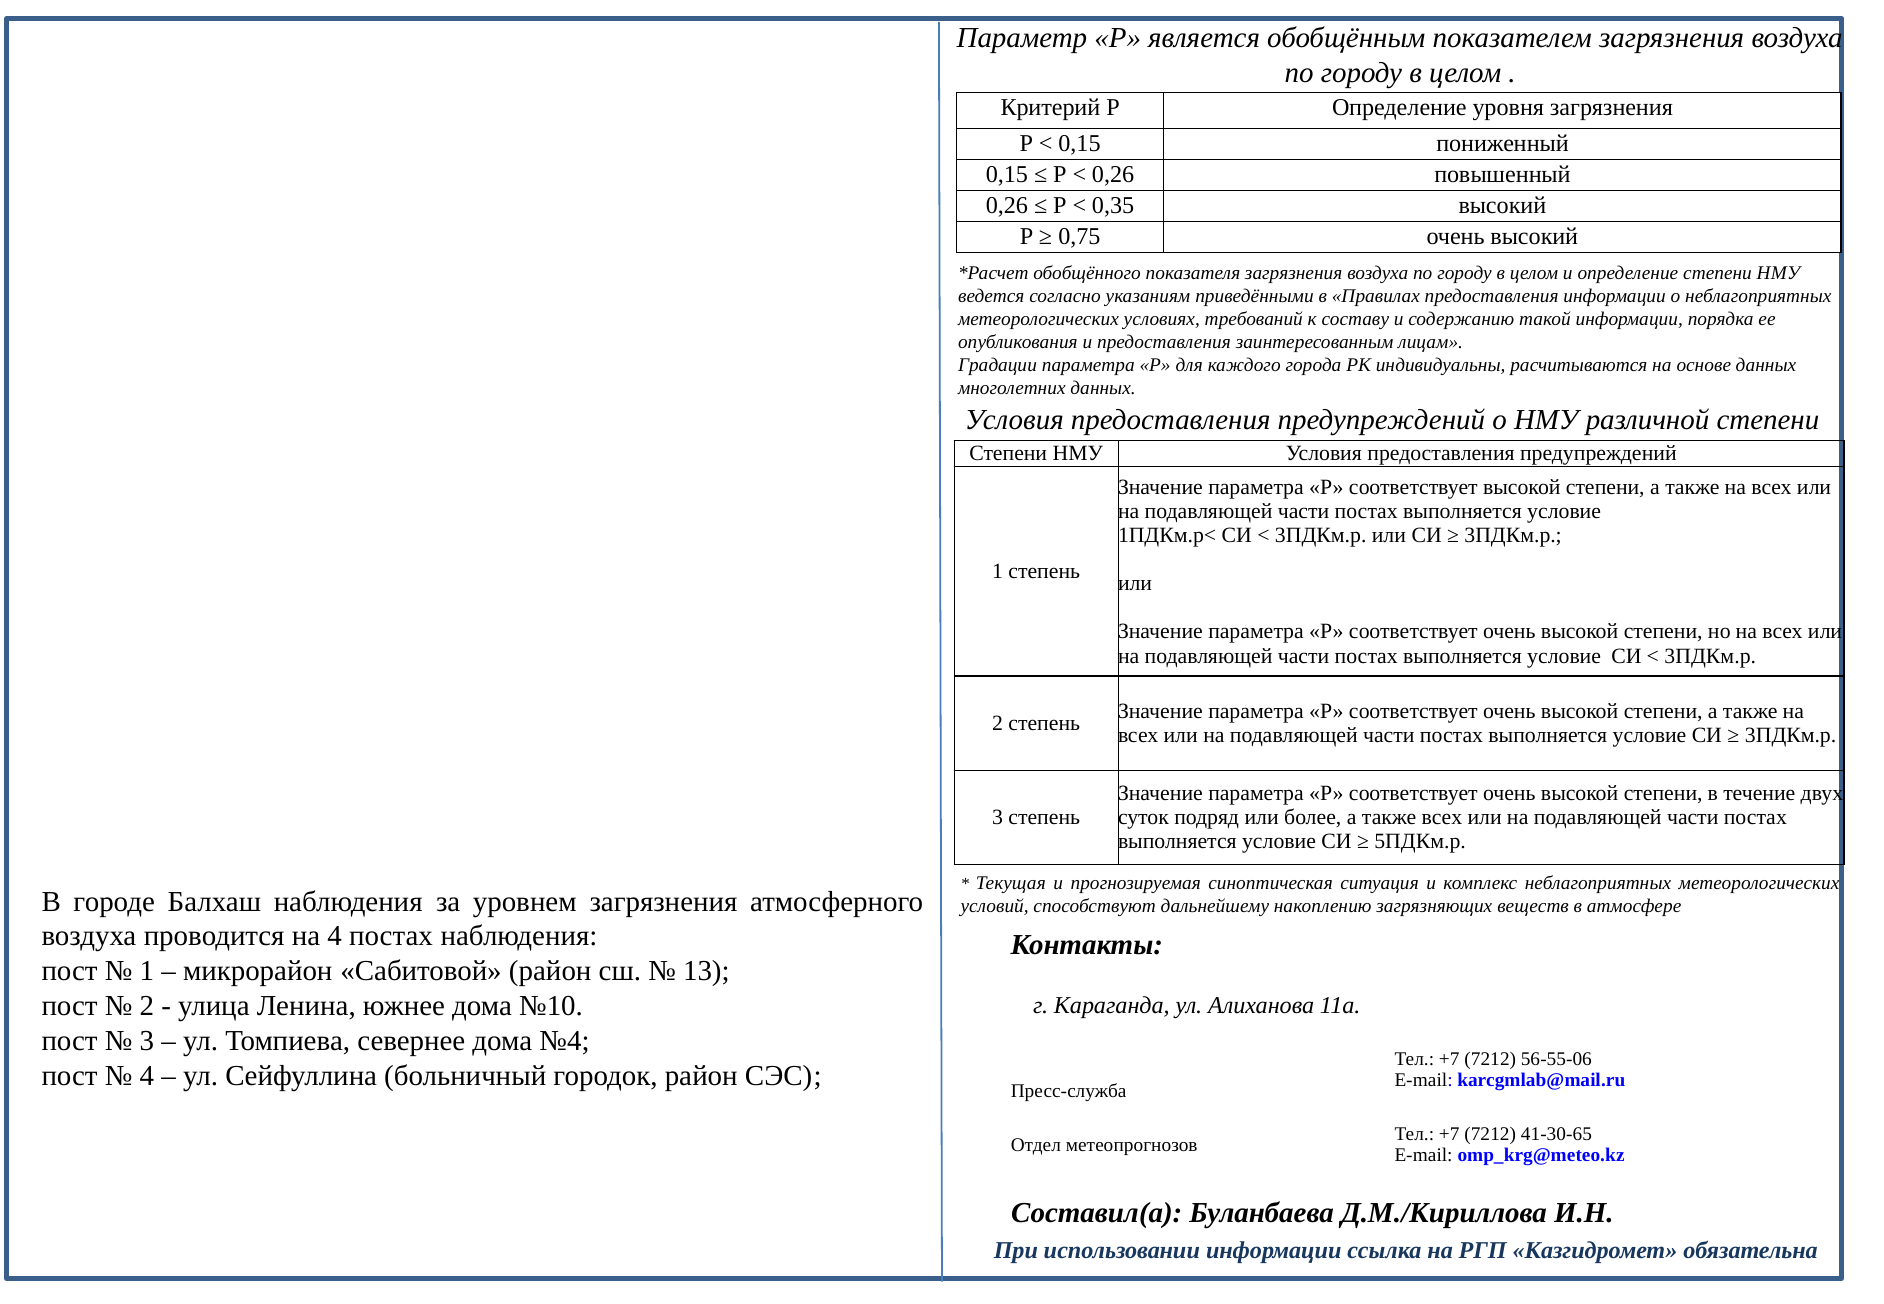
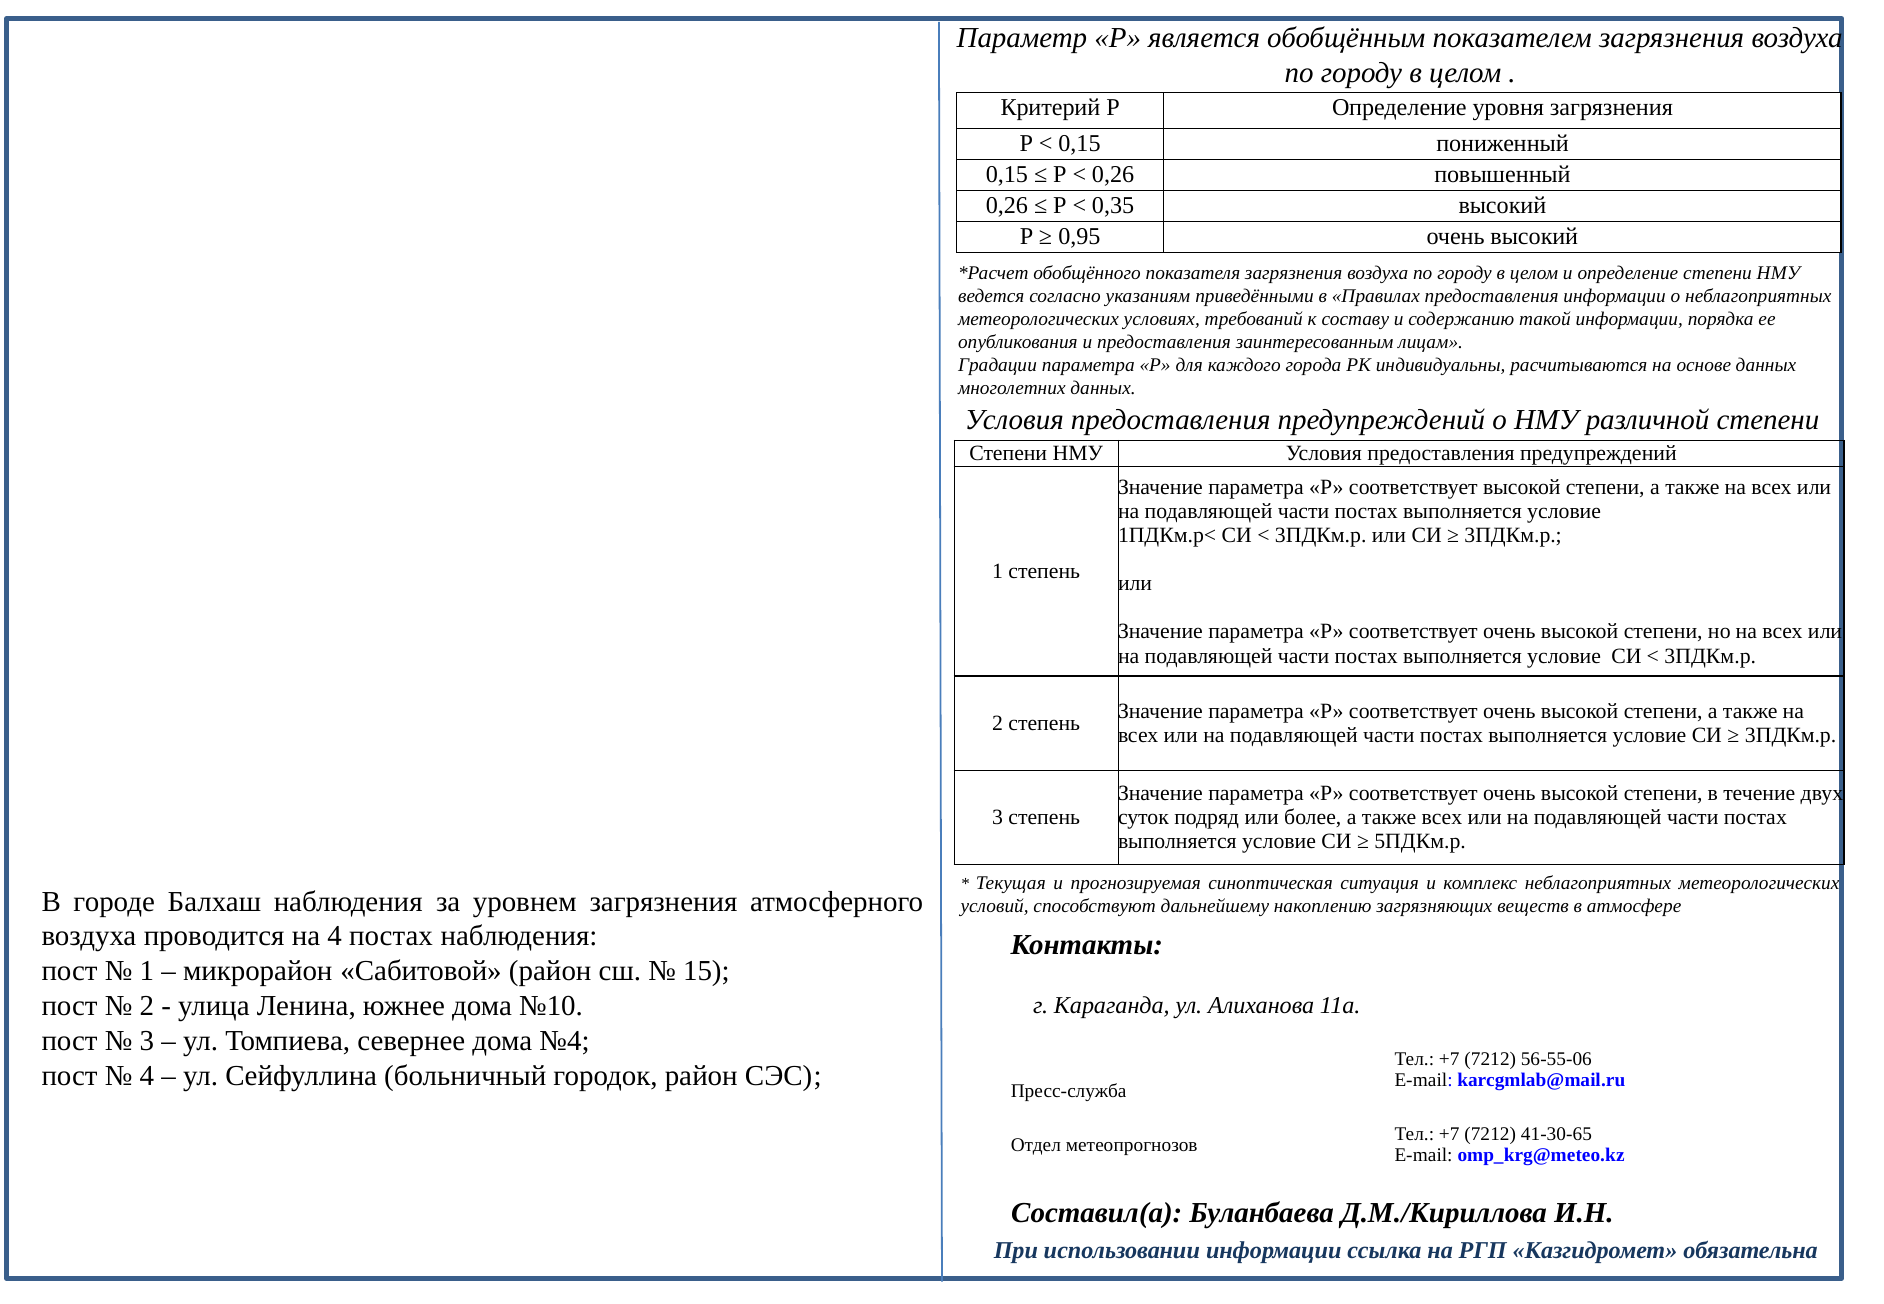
0,75: 0,75 -> 0,95 (1079, 237)
13: 13 -> 15 (706, 971)
